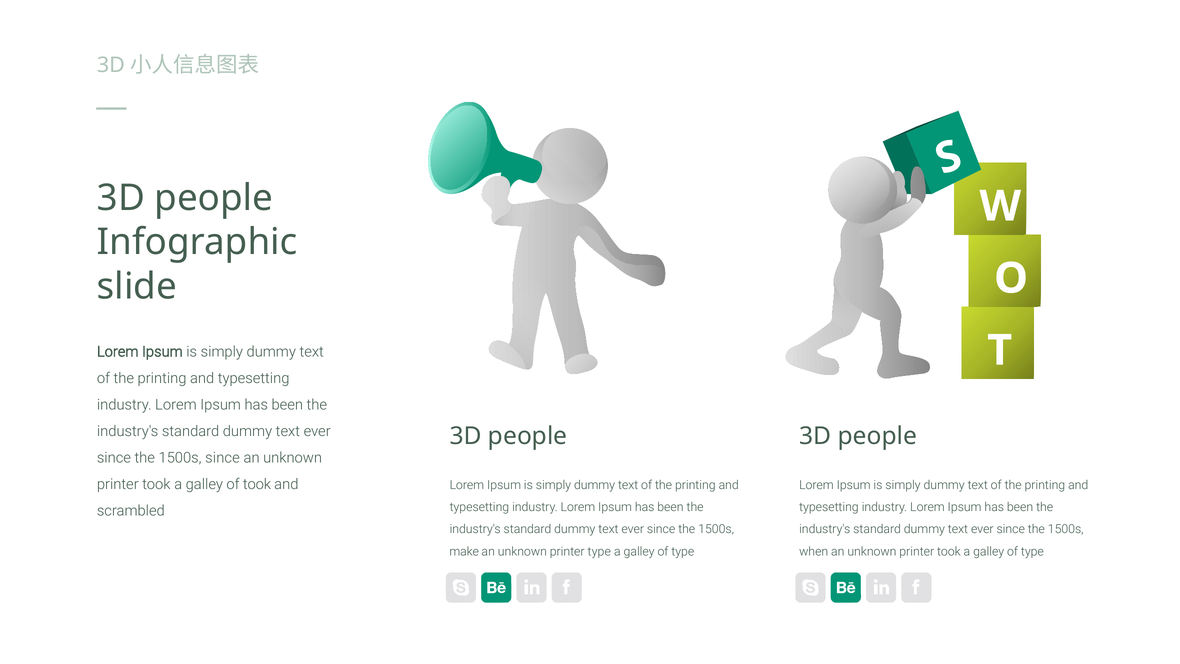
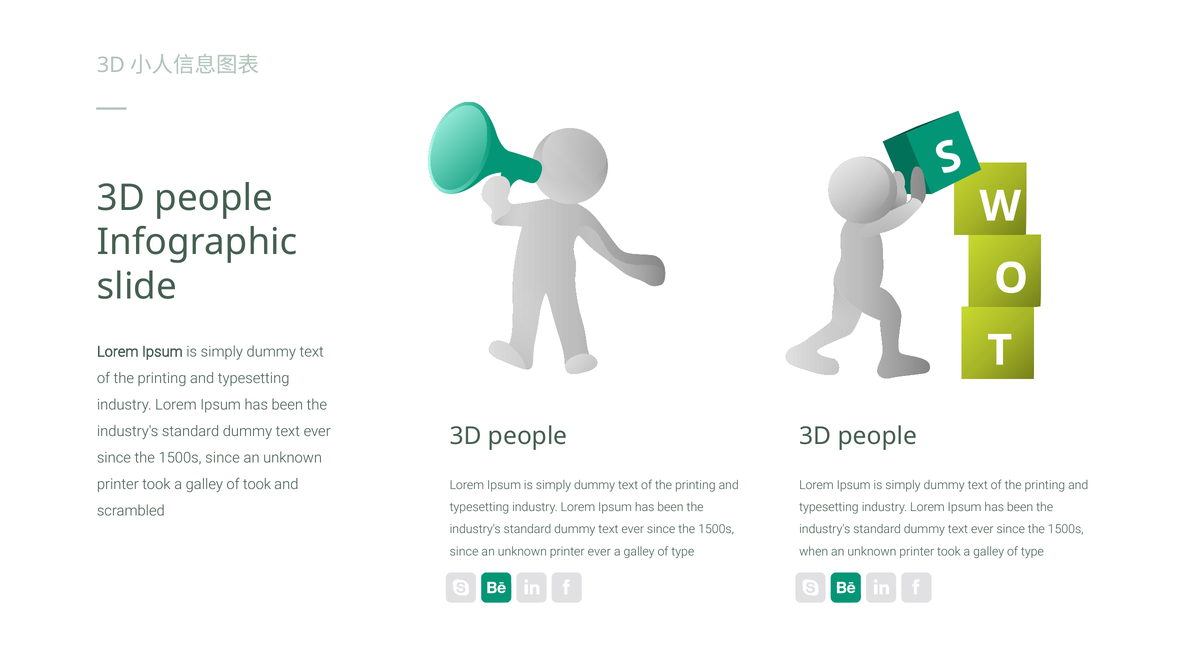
make: make -> since (464, 551)
printer type: type -> ever (599, 551)
